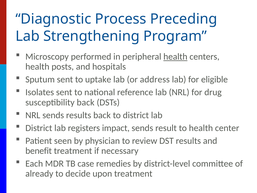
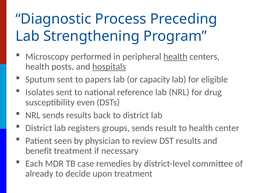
hospitals underline: none -> present (109, 67)
uptake: uptake -> papers (98, 79)
address: address -> capacity (155, 79)
susceptibility back: back -> even (86, 102)
impact: impact -> groups (116, 128)
